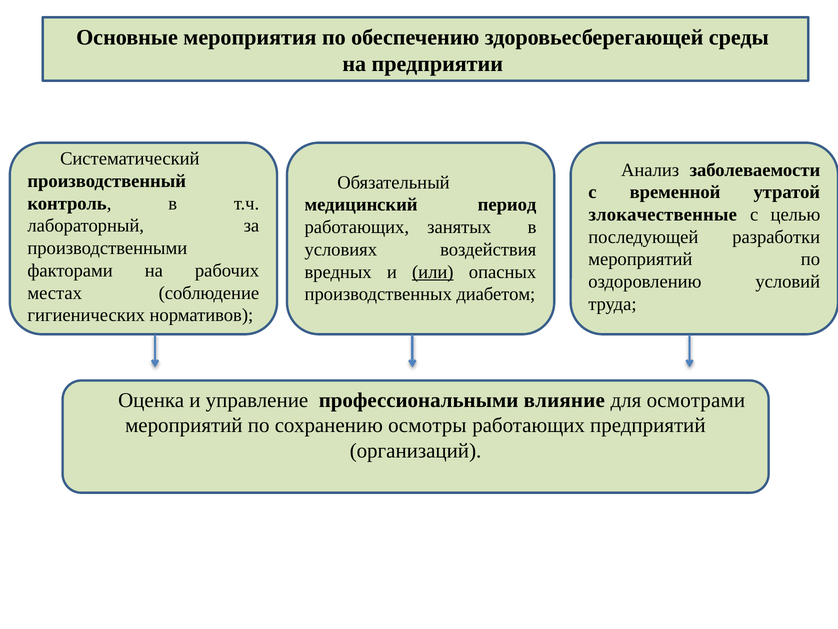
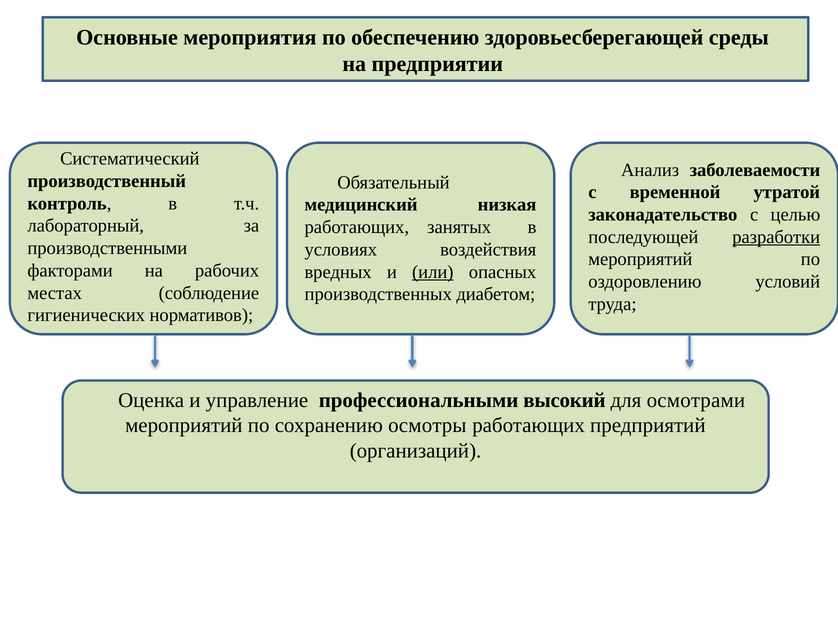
период: период -> низкая (507, 205)
злокачественные: злокачественные -> законадательство (663, 214)
разработки underline: none -> present (776, 237)
влияние: влияние -> высокий (564, 400)
